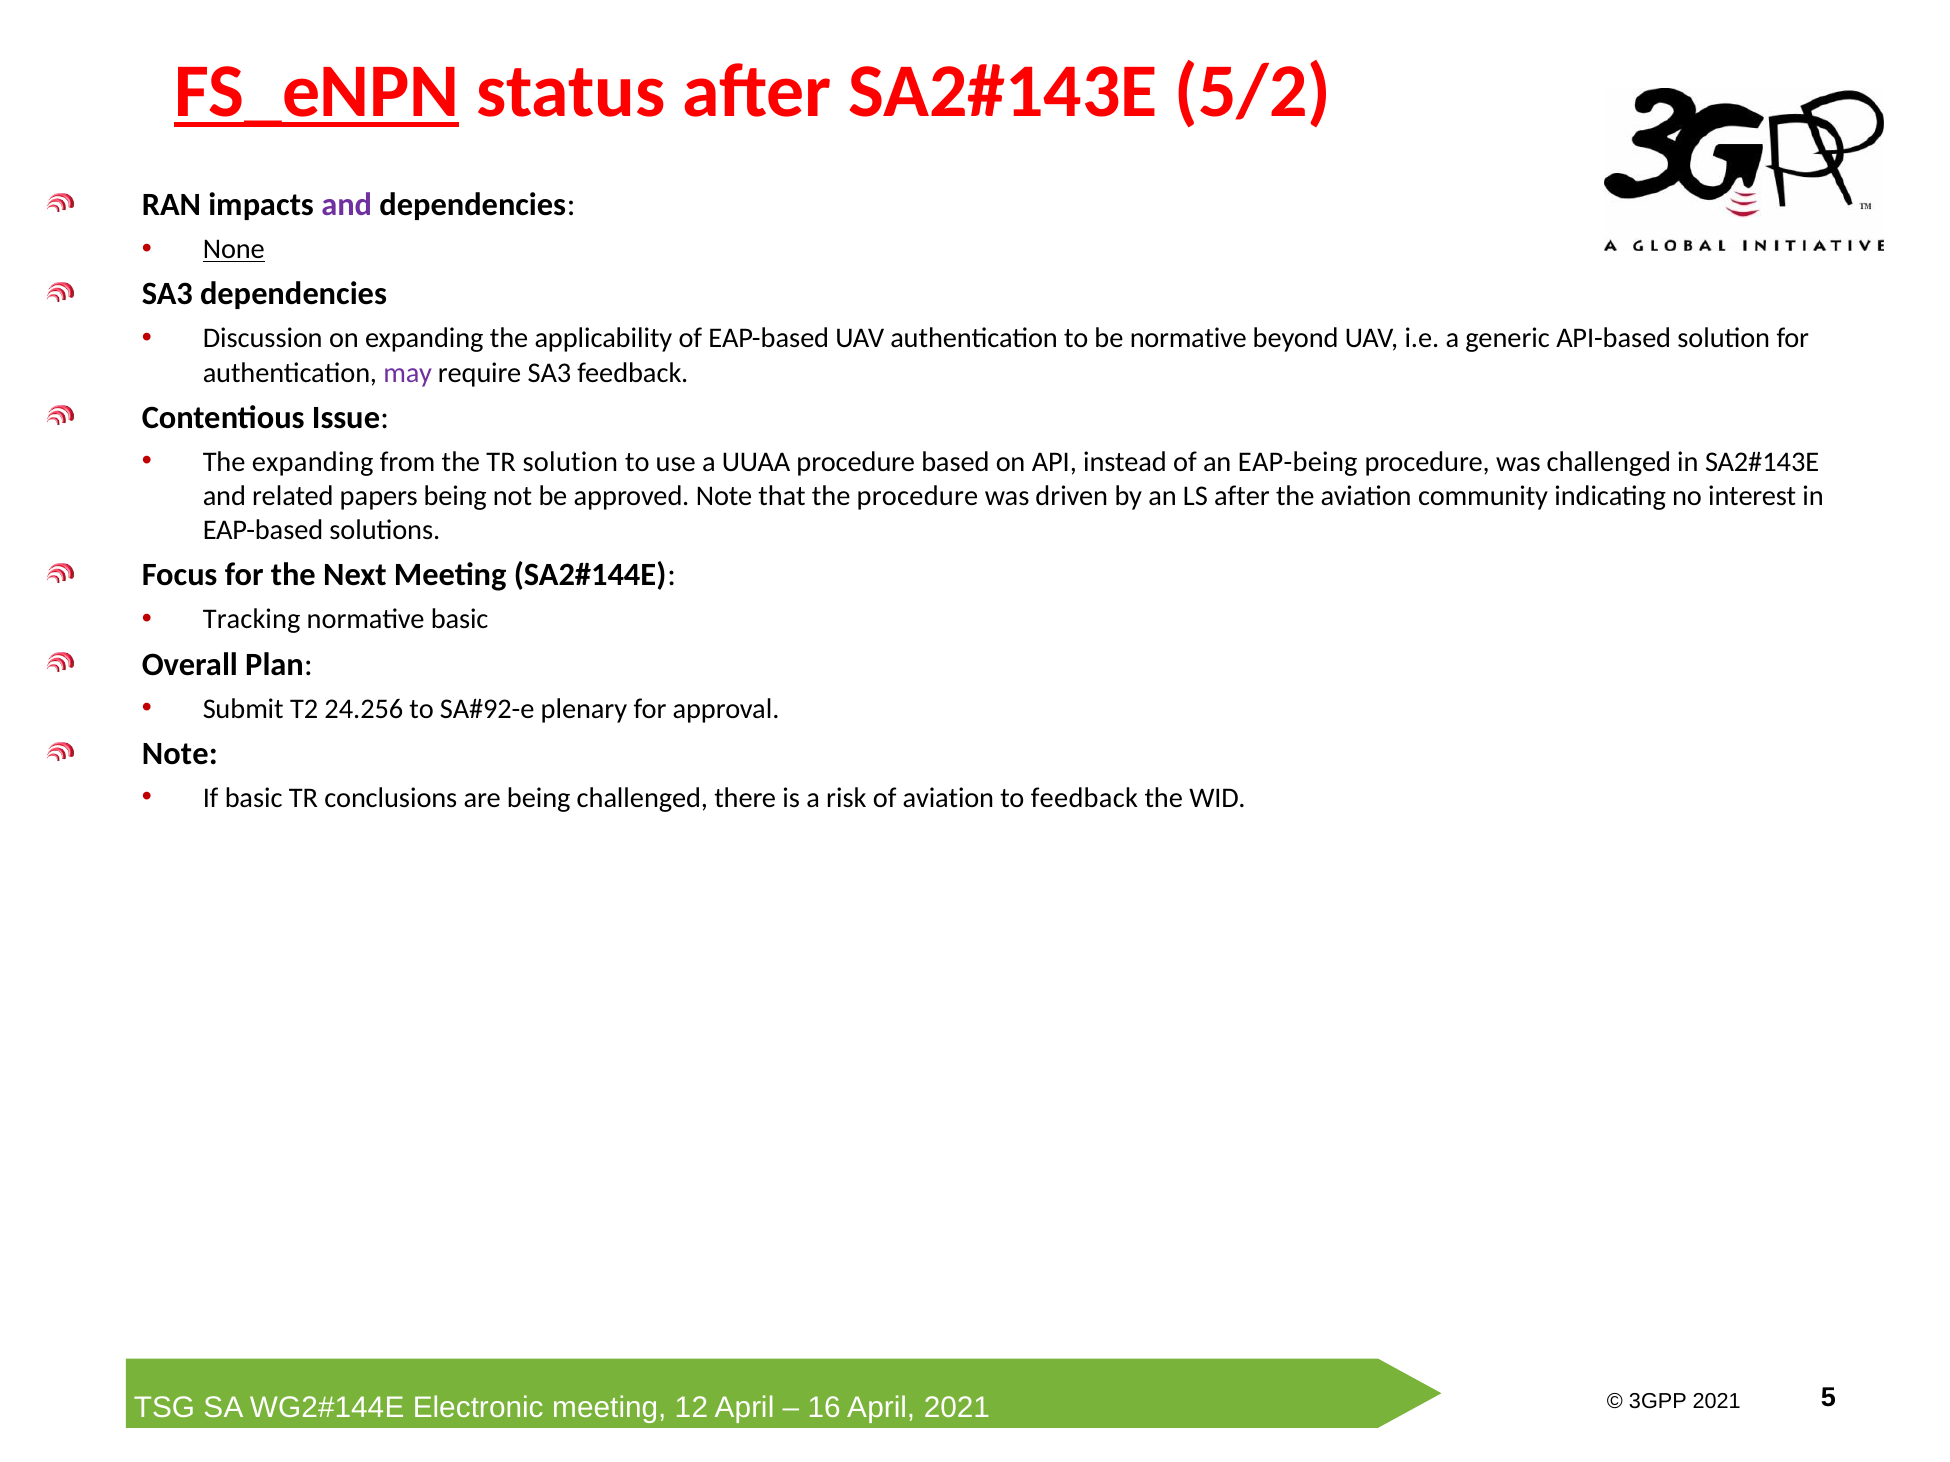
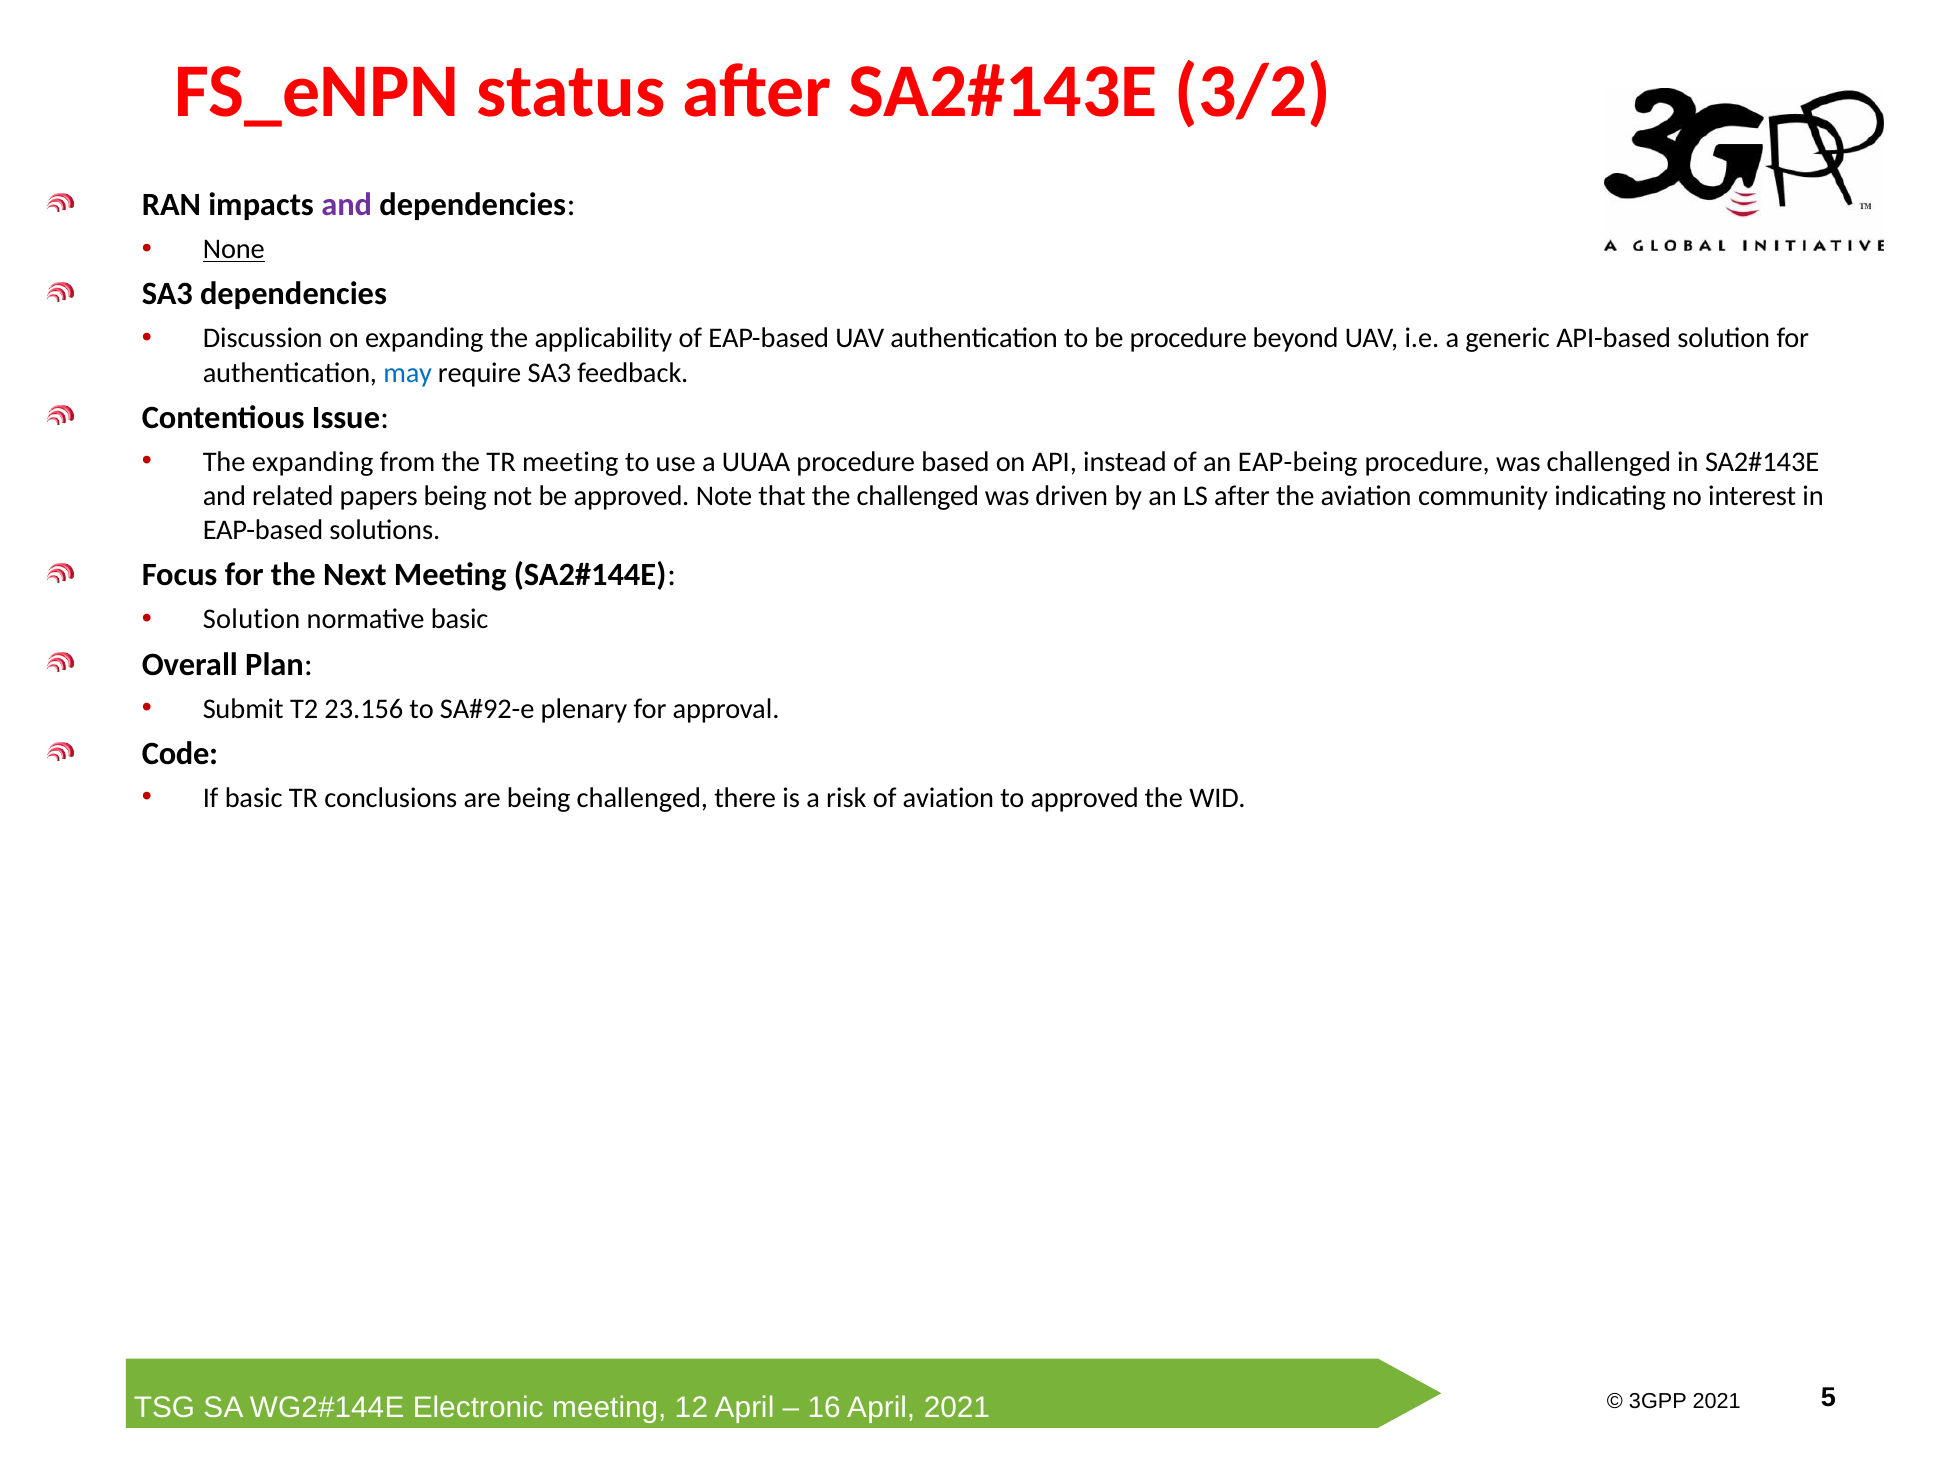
FS_eNPN underline: present -> none (317, 92)
5/2: 5/2 -> 3/2 (1253, 92)
be normative: normative -> procedure (1188, 339)
may colour: purple -> blue (408, 373)
TR solution: solution -> meeting (570, 462)
the procedure: procedure -> challenged (918, 496)
Tracking: Tracking -> Solution (252, 620)
24.256: 24.256 -> 23.156 (364, 709)
Note: Note -> Code (180, 754)
to feedback: feedback -> approved (1085, 798)
